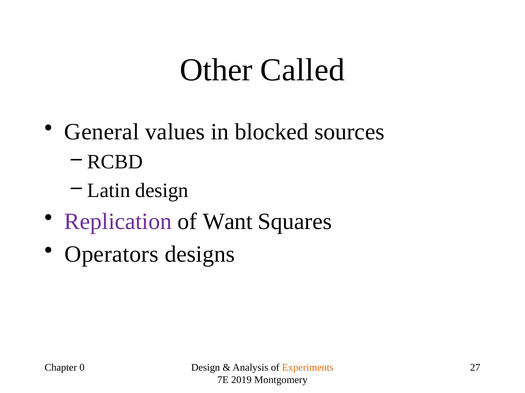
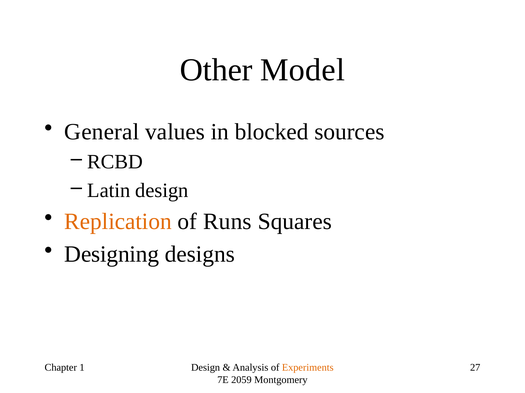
Called: Called -> Model (302, 70)
Replication colour: purple -> orange (118, 222)
Want: Want -> Runs (227, 222)
Operators: Operators -> Designing (112, 255)
0: 0 -> 1 (82, 368)
2019: 2019 -> 2059 (241, 380)
